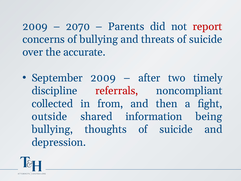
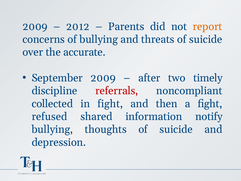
2070: 2070 -> 2012 (78, 26)
report colour: red -> orange (208, 26)
in from: from -> fight (110, 104)
outside: outside -> refused (49, 116)
being: being -> notify (209, 116)
